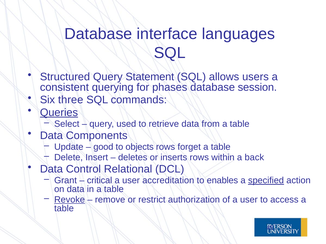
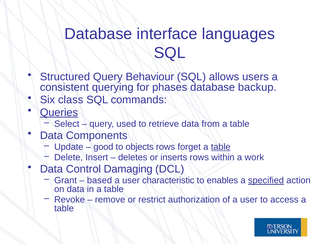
Statement: Statement -> Behaviour (150, 77)
session: session -> backup (257, 87)
three: three -> class (71, 100)
table underline: none -> present (221, 147)
back: back -> work (254, 158)
Relational: Relational -> Damaging (128, 169)
critical: critical -> based (99, 181)
accreditation: accreditation -> characteristic (168, 181)
Revoke underline: present -> none (70, 200)
